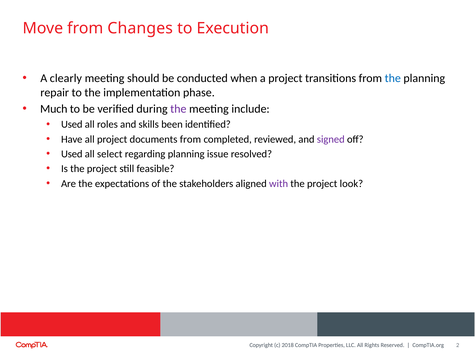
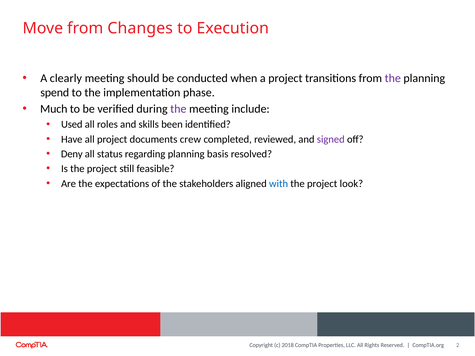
the colour: blue -> purple (393, 78)
repair: repair -> spend (55, 92)
documents from: from -> crew (190, 139)
Used: Used -> Deny (72, 154)
select: select -> status (110, 154)
issue: issue -> basis (218, 154)
with colour: purple -> blue (279, 184)
